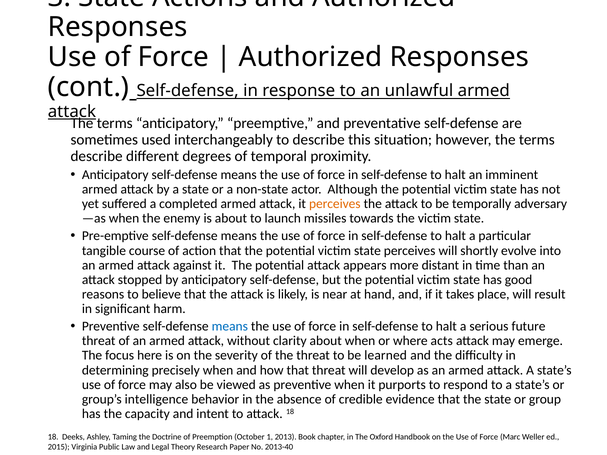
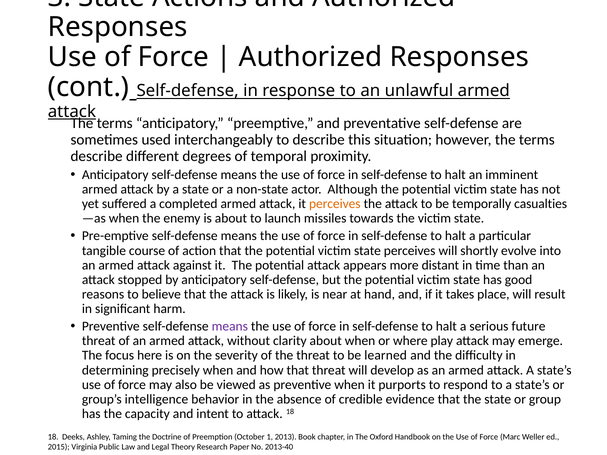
adversary: adversary -> casualties (541, 204)
means colour: blue -> purple (230, 327)
acts: acts -> play (442, 341)
